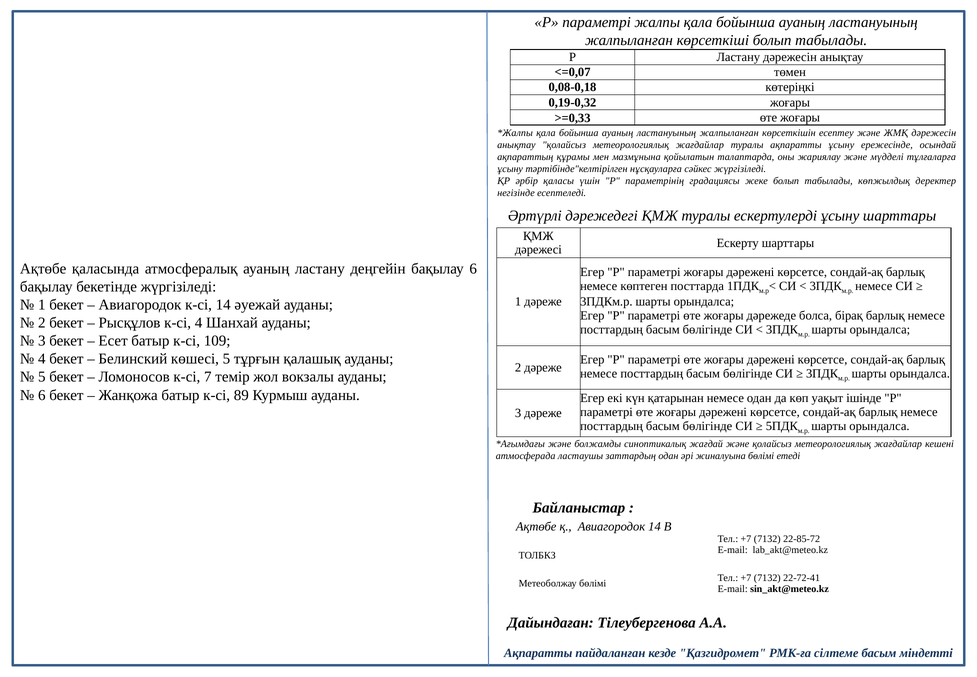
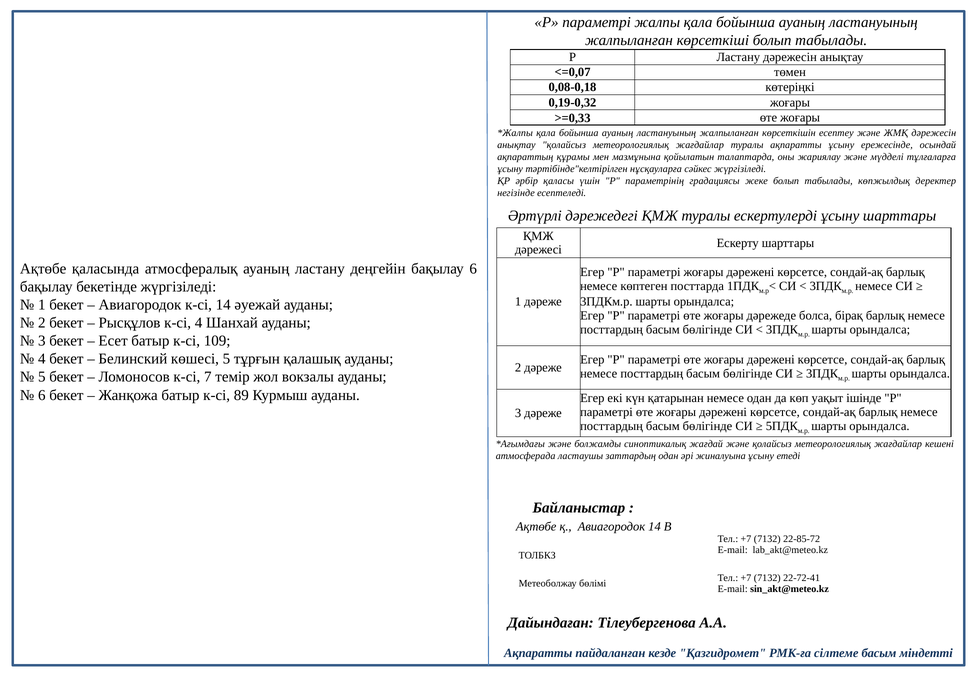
жиналуына бөлімі: бөлімі -> ұсыну (761, 456)
